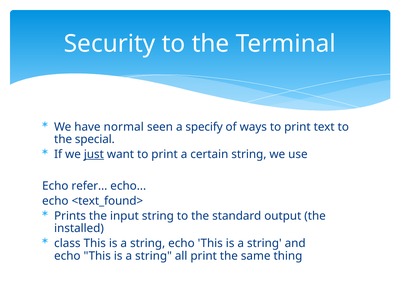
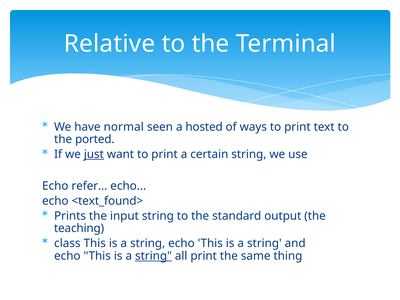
Security: Security -> Relative (110, 44)
specify: specify -> hosted (204, 127)
special: special -> ported (95, 139)
installed: installed -> teaching (79, 228)
string underline: none -> present (153, 256)
